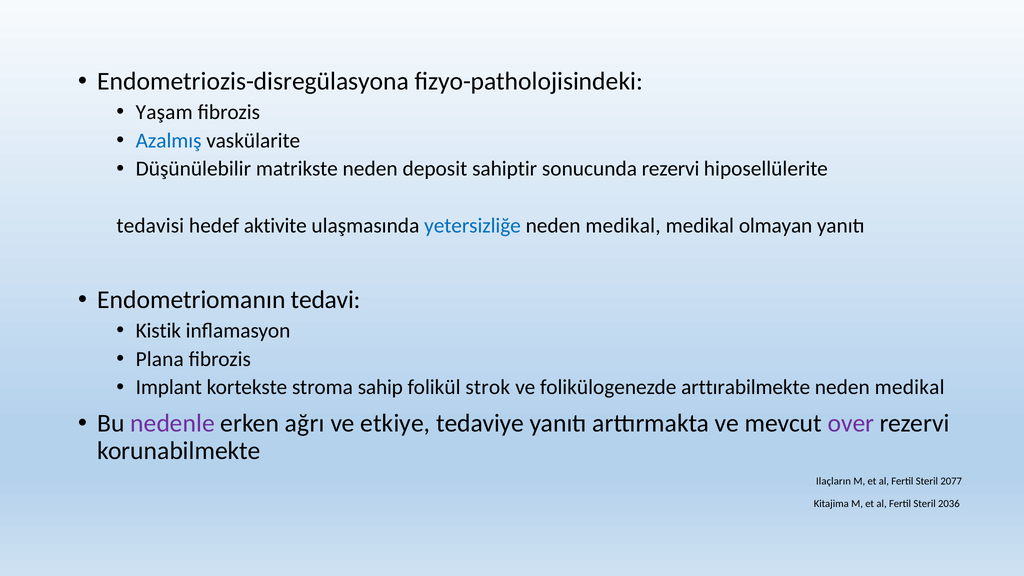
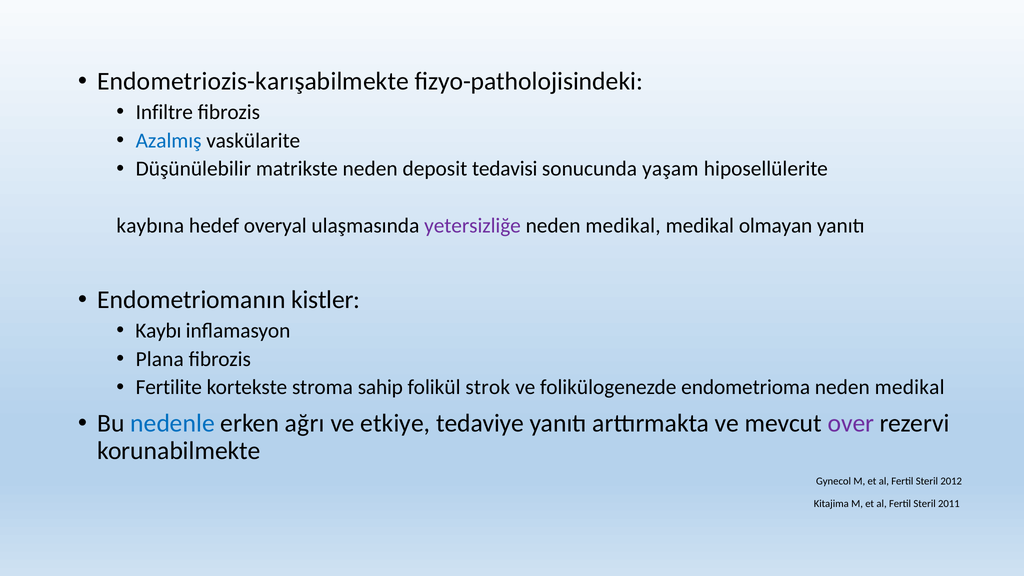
Endometriozis-disregülasyona: Endometriozis-disregülasyona -> Endometriozis-karışabilmekte (253, 82)
Yaşam: Yaşam -> Infiltre (164, 112)
sahiptir: sahiptir -> tedavisi (505, 169)
sonucunda rezervi: rezervi -> yaşam (670, 169)
tedavisi: tedavisi -> kaybına (150, 226)
aktivite: aktivite -> overyal (275, 226)
yetersizliğe colour: blue -> purple (473, 226)
tedavi: tedavi -> kistler (326, 300)
Kistik: Kistik -> Kaybı (158, 331)
Implant: Implant -> Fertilite (169, 387)
arttırabilmekte: arttırabilmekte -> endometrioma (746, 387)
nedenle colour: purple -> blue (173, 423)
Ilaçların: Ilaçların -> Gynecol (834, 481)
2077: 2077 -> 2012 (951, 481)
2036: 2036 -> 2011 (949, 504)
